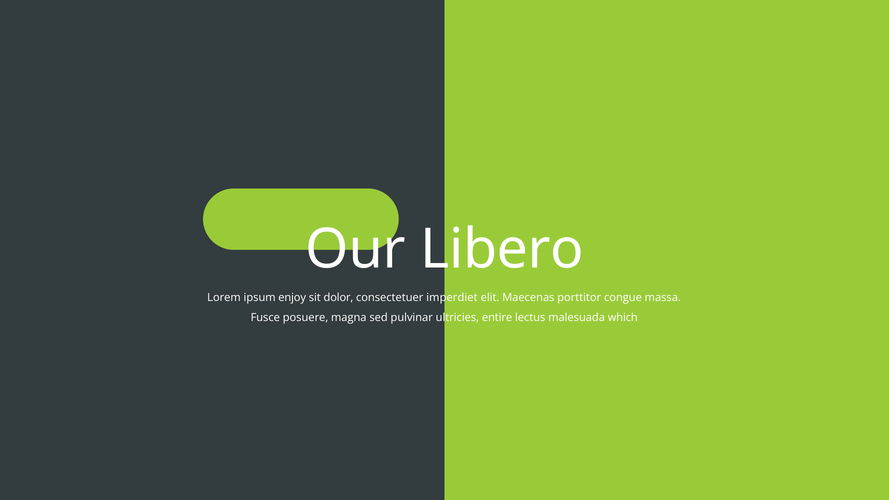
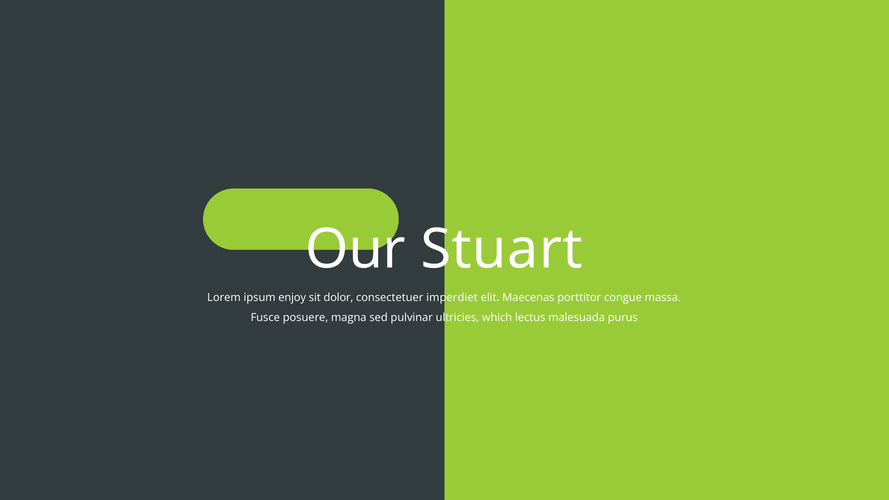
Libero: Libero -> Stuart (502, 250)
entire: entire -> which (497, 318)
which: which -> purus (623, 318)
